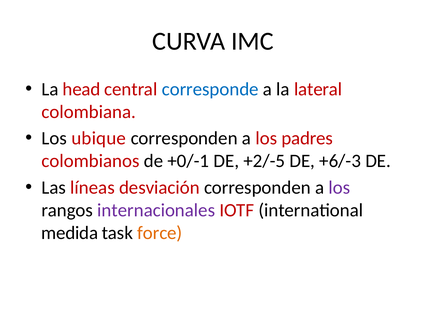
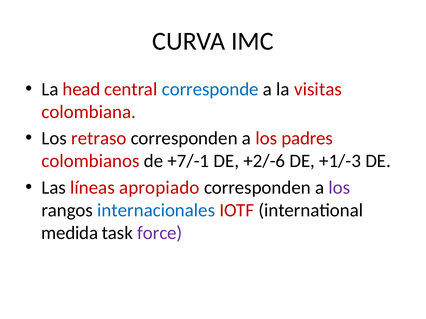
lateral: lateral -> visitas (318, 89)
ubique: ubique -> retraso (99, 139)
+0/-1: +0/-1 -> +7/-1 (188, 161)
+2/-5: +2/-5 -> +2/-6 (264, 161)
+6/-3: +6/-3 -> +1/-3 (340, 161)
desviación: desviación -> apropiado (159, 188)
internacionales colour: purple -> blue (156, 211)
force colour: orange -> purple (160, 233)
